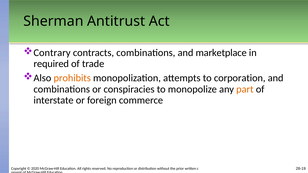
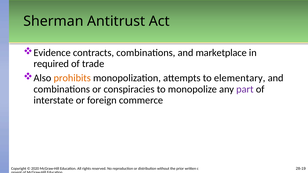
Contrary: Contrary -> Evidence (52, 53)
corporation: corporation -> elementary (240, 78)
part colour: orange -> purple (245, 89)
